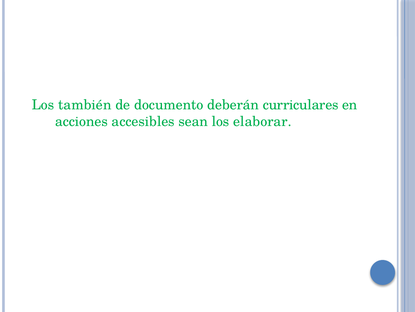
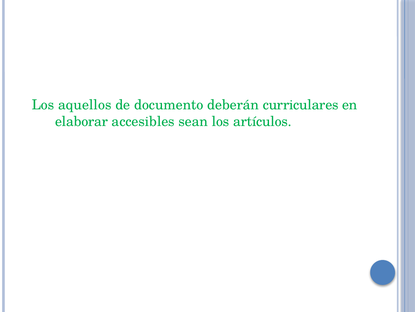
también: también -> aquellos (85, 105)
acciones: acciones -> elaborar (82, 121)
elaborar: elaborar -> artículos (263, 121)
